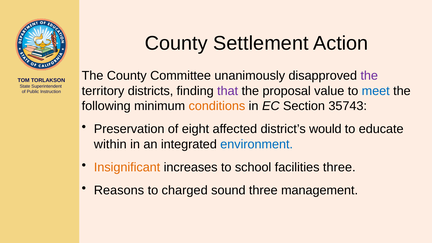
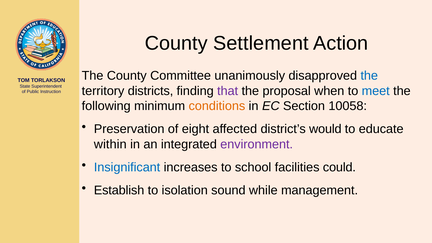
the colour: purple -> blue (369, 76)
value: value -> when (329, 91)
35743: 35743 -> 10058 (348, 106)
environment colour: blue -> purple (257, 144)
Insignificant colour: orange -> blue (127, 167)
facilities three: three -> could (339, 167)
Reasons: Reasons -> Establish (119, 190)
charged: charged -> isolation (185, 190)
sound three: three -> while (263, 190)
